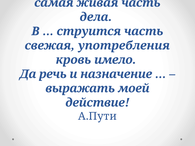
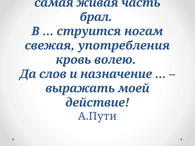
дела: дела -> брал (96, 17)
струится часть: часть -> ногам (144, 31)
имело: имело -> волею (115, 60)
речь: речь -> слов (53, 74)
